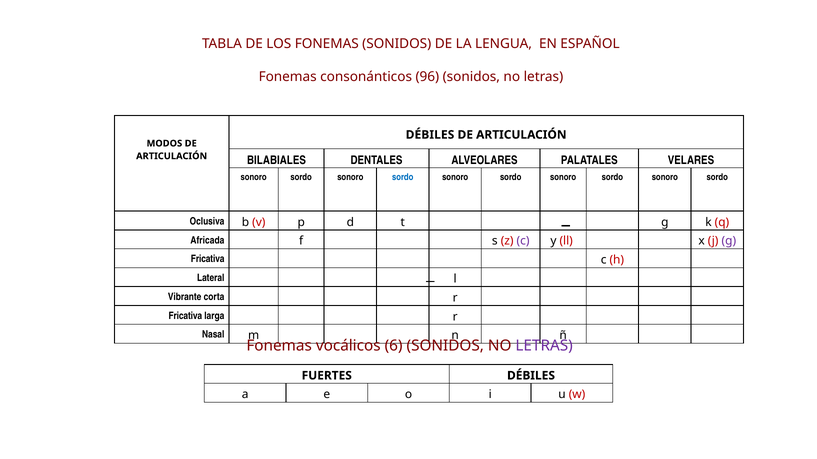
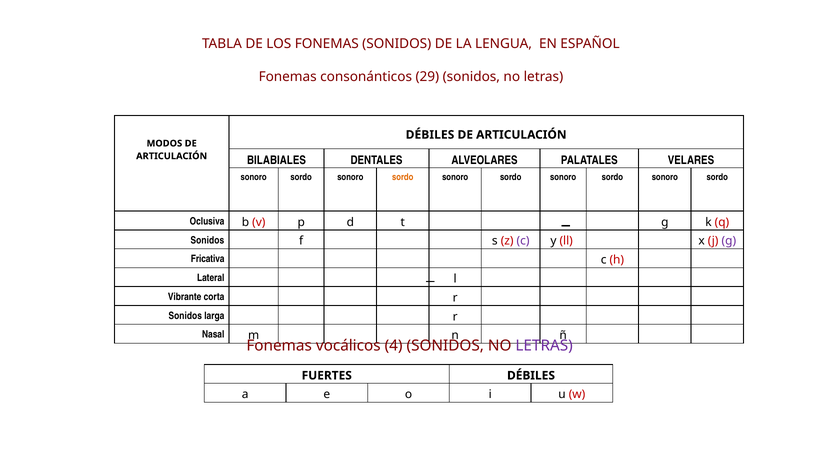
96: 96 -> 29 (427, 77)
sordo colour: blue -> orange (403, 177)
Africada: Africada -> Sonidos (207, 240)
Fricativa: Fricativa -> Sonidos (185, 316)
6: 6 -> 4 (394, 346)
